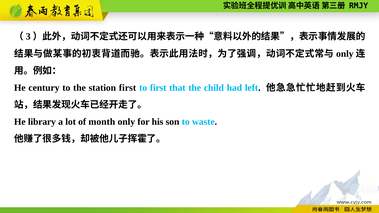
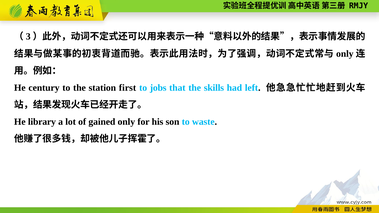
to first: first -> jobs (158, 88)
child: child -> skills (214, 88)
month: month -> gained (102, 122)
